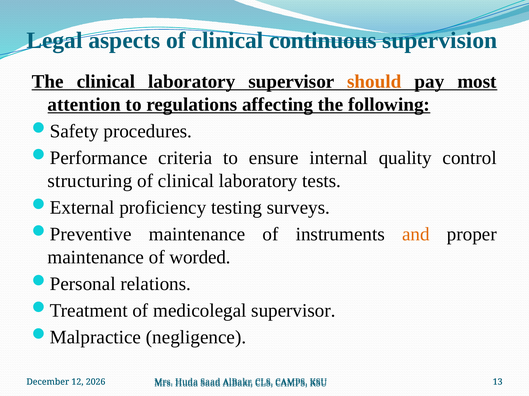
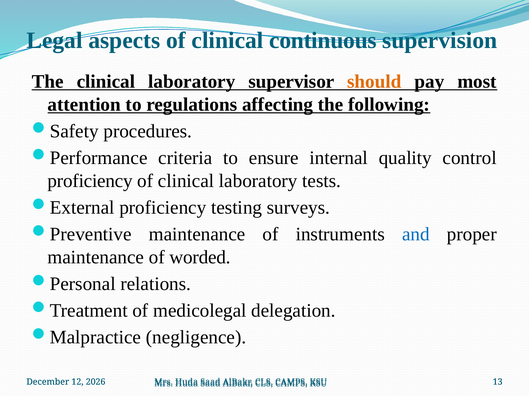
structuring: structuring -> proficiency (90, 181)
and colour: orange -> blue (416, 235)
medicolegal supervisor: supervisor -> delegation (293, 311)
